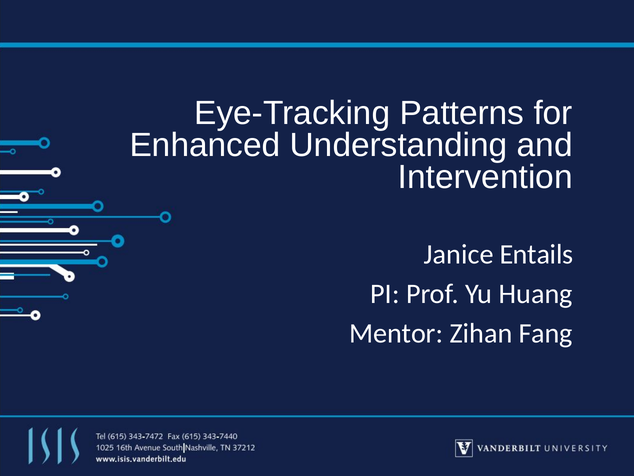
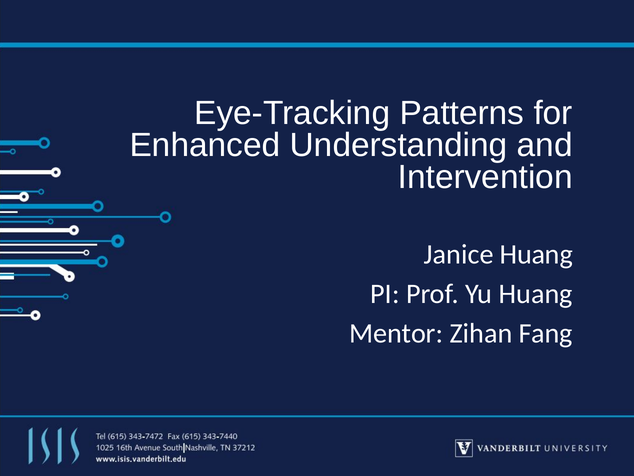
Janice Entails: Entails -> Huang (536, 254)
